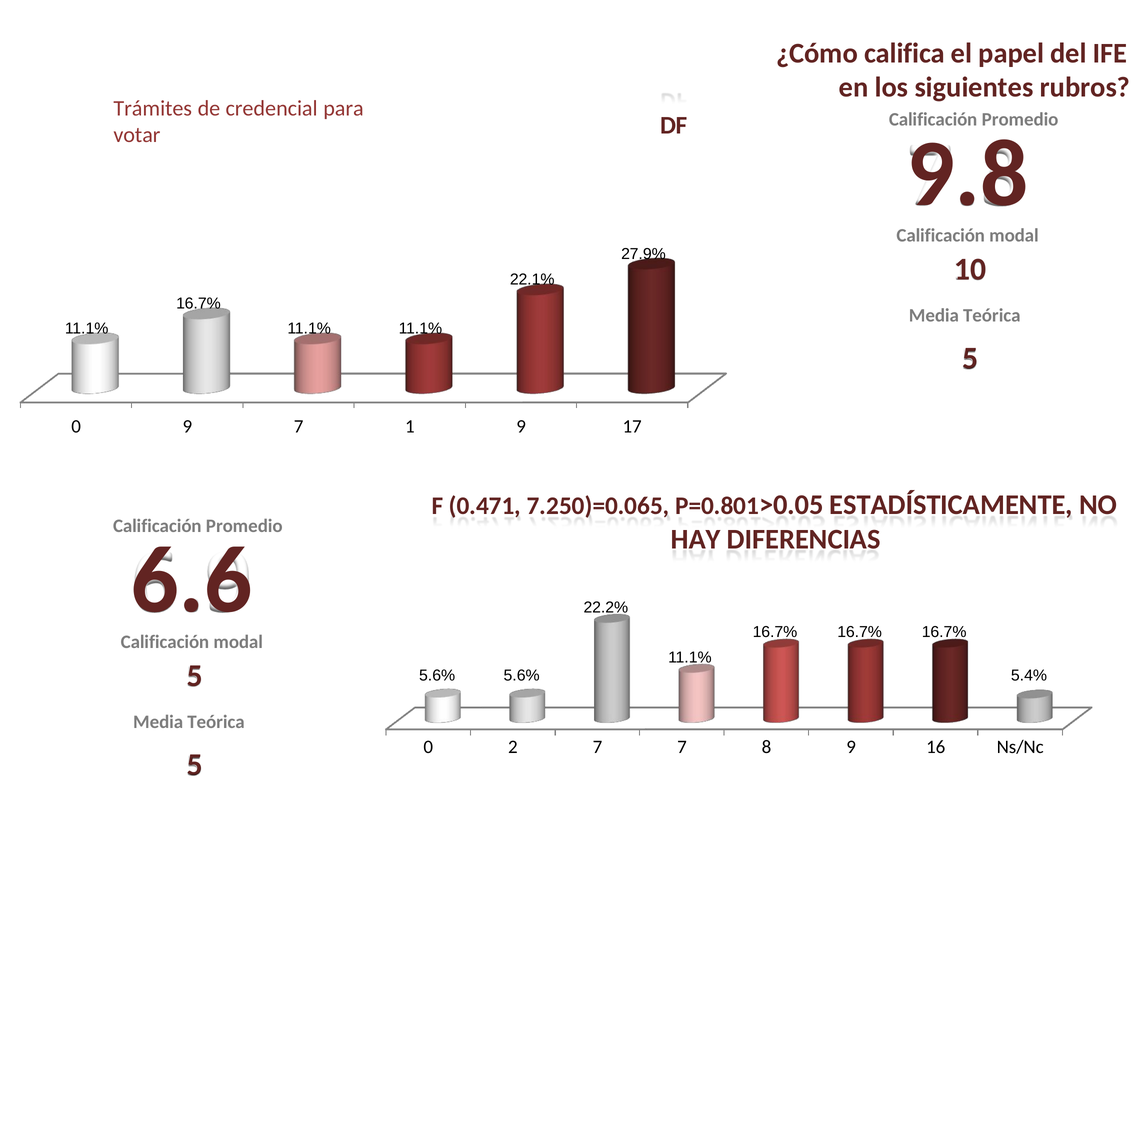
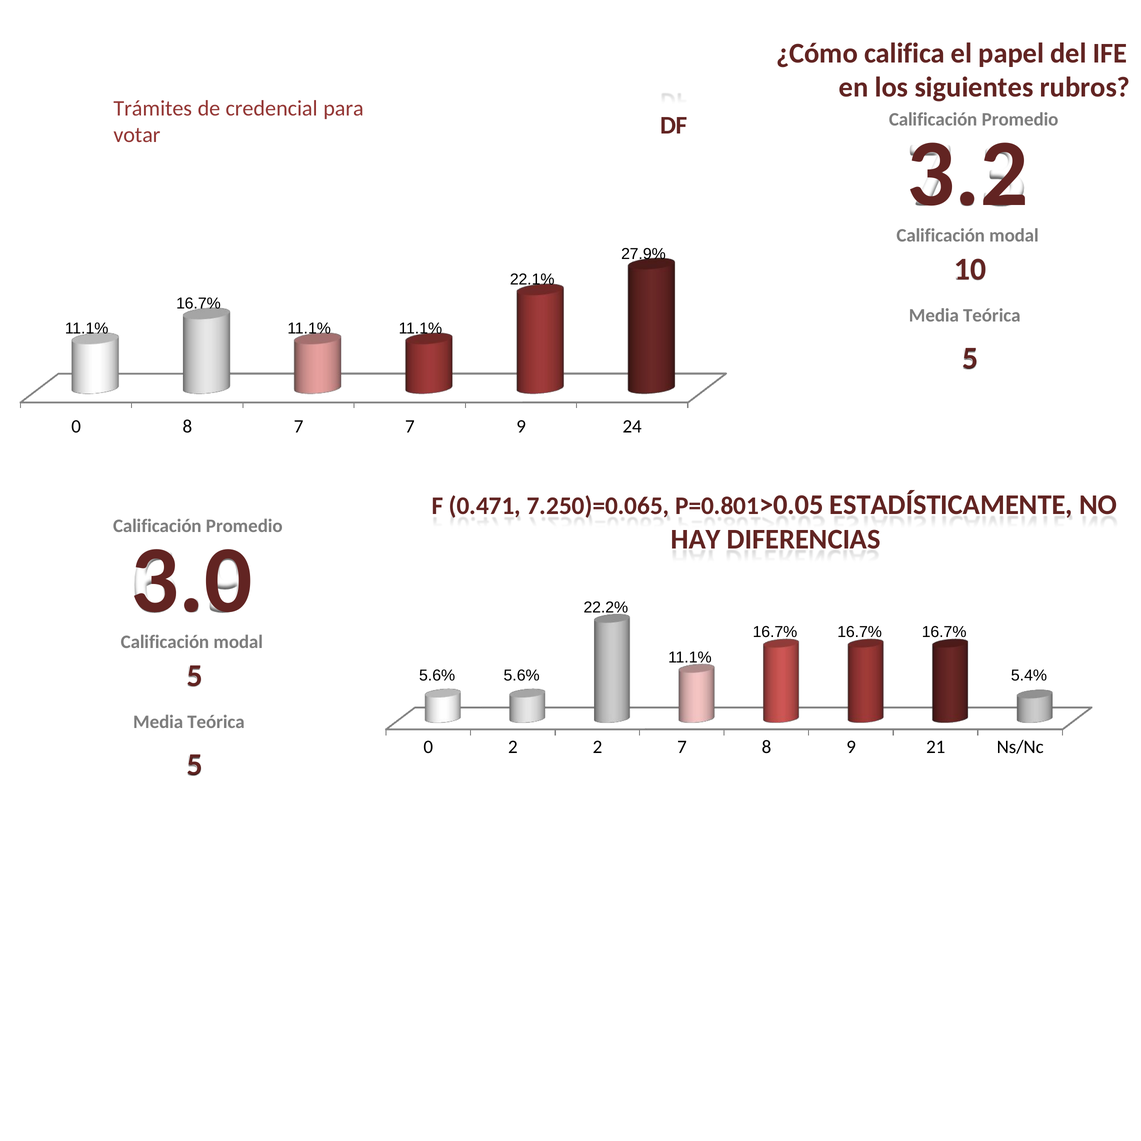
9.8: 9.8 -> 3.2 (967, 174)
0 9: 9 -> 8 (187, 426)
7 1: 1 -> 7 (410, 426)
17: 17 -> 24 (632, 426)
6.6: 6.6 -> 3.0 (192, 581)
2 7: 7 -> 2 (597, 747)
16: 16 -> 21 (936, 747)
